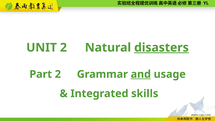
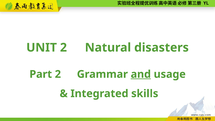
disasters underline: present -> none (161, 48)
